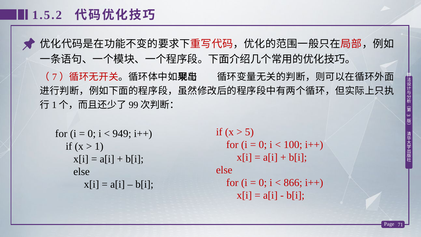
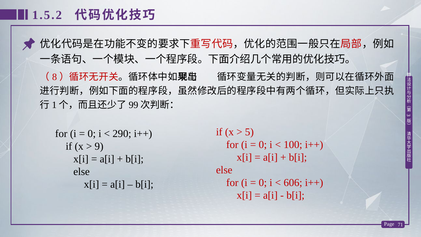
7: 7 -> 8 (54, 77)
949: 949 -> 290 (122, 134)
1: 1 -> 9 (99, 146)
866: 866 -> 606 (293, 183)
